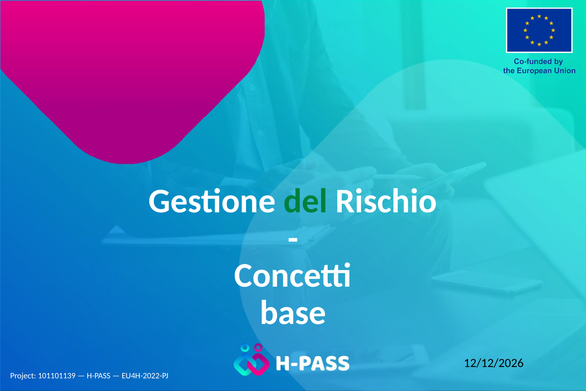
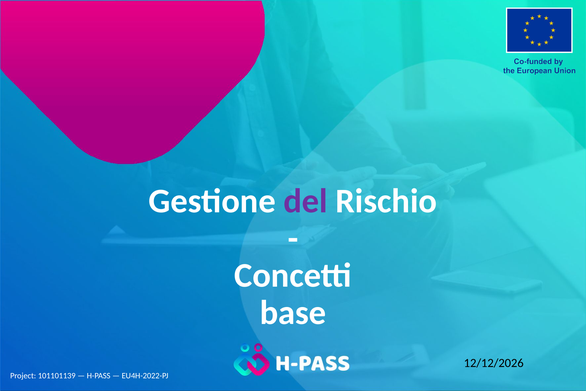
del colour: green -> purple (306, 201)
